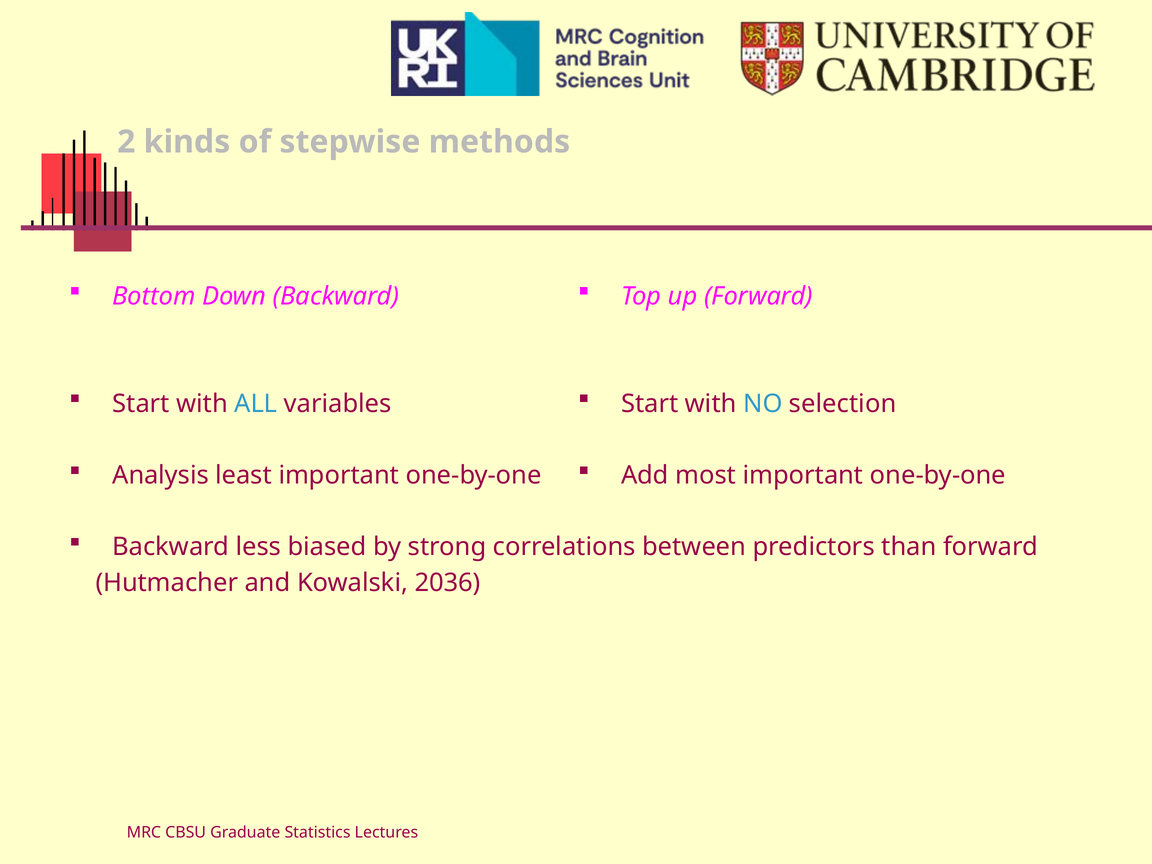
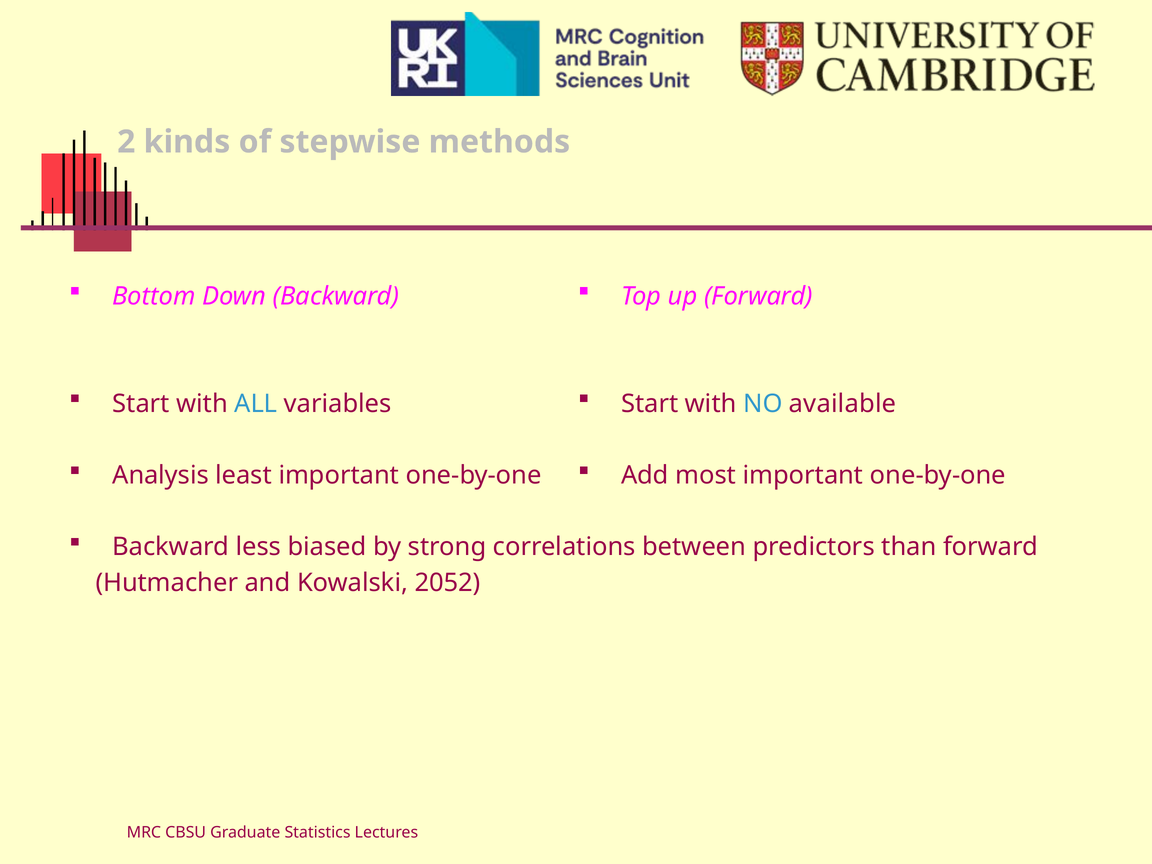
selection: selection -> available (843, 404)
2036: 2036 -> 2052 (448, 583)
